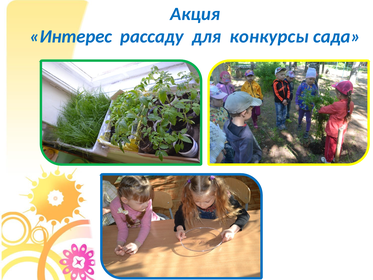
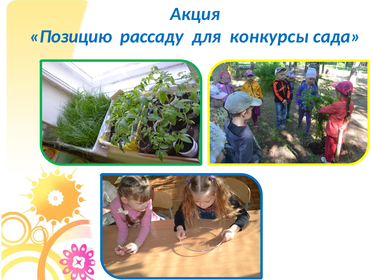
Интерес: Интерес -> Позицию (71, 36)
